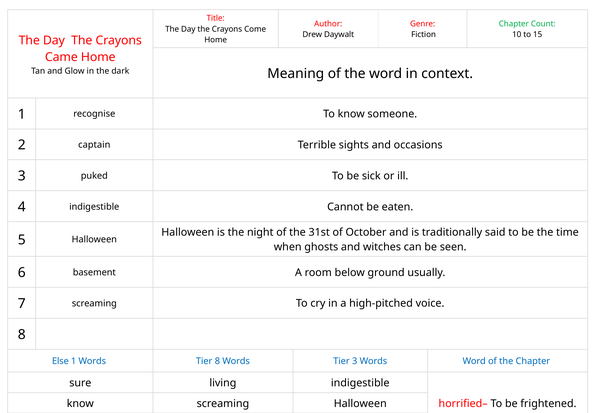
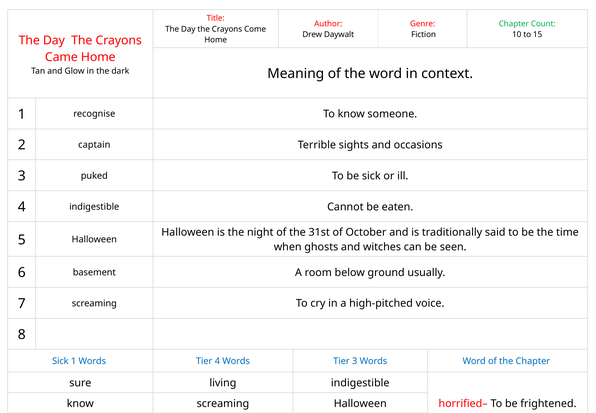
Else: Else -> Sick (60, 361)
Tier 8: 8 -> 4 (217, 361)
